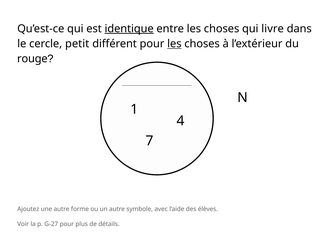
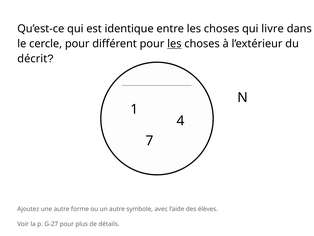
identique underline: present -> none (129, 29)
cercle petit: petit -> pour (77, 44)
rouge: rouge -> décrit (32, 59)
